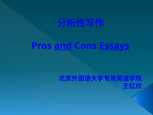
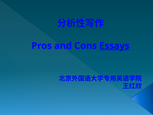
and underline: present -> none (63, 46)
